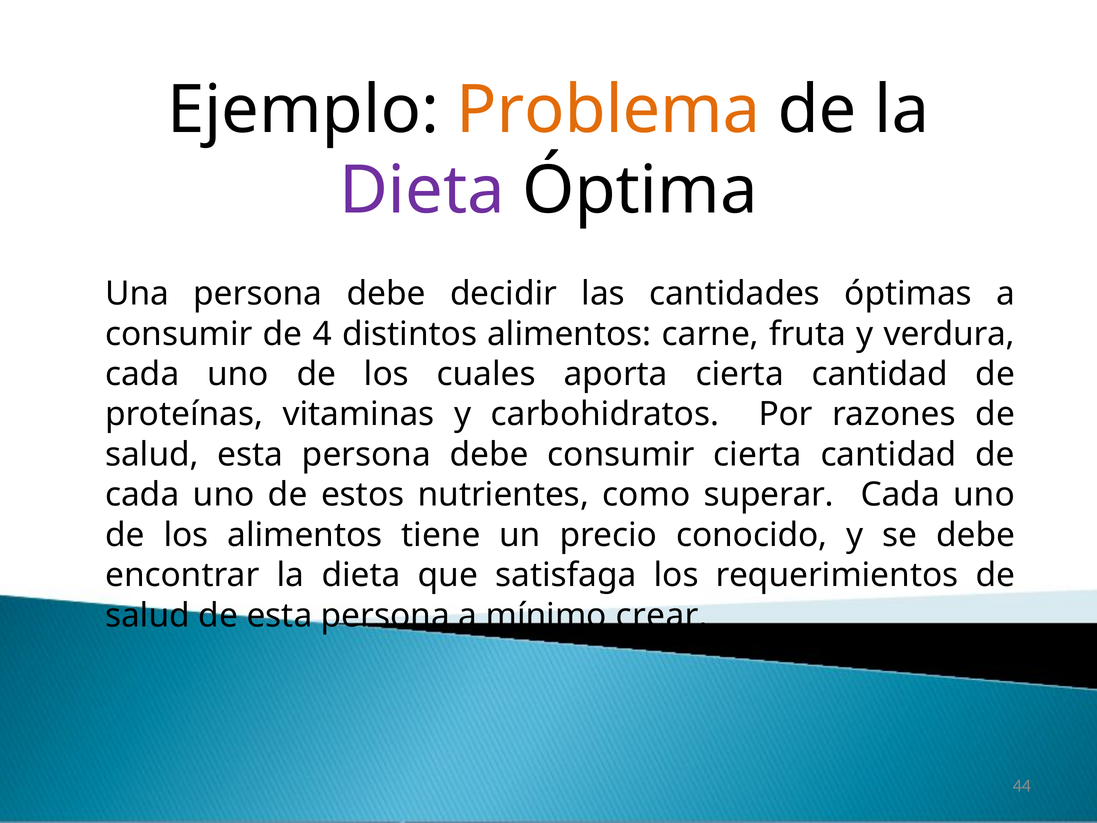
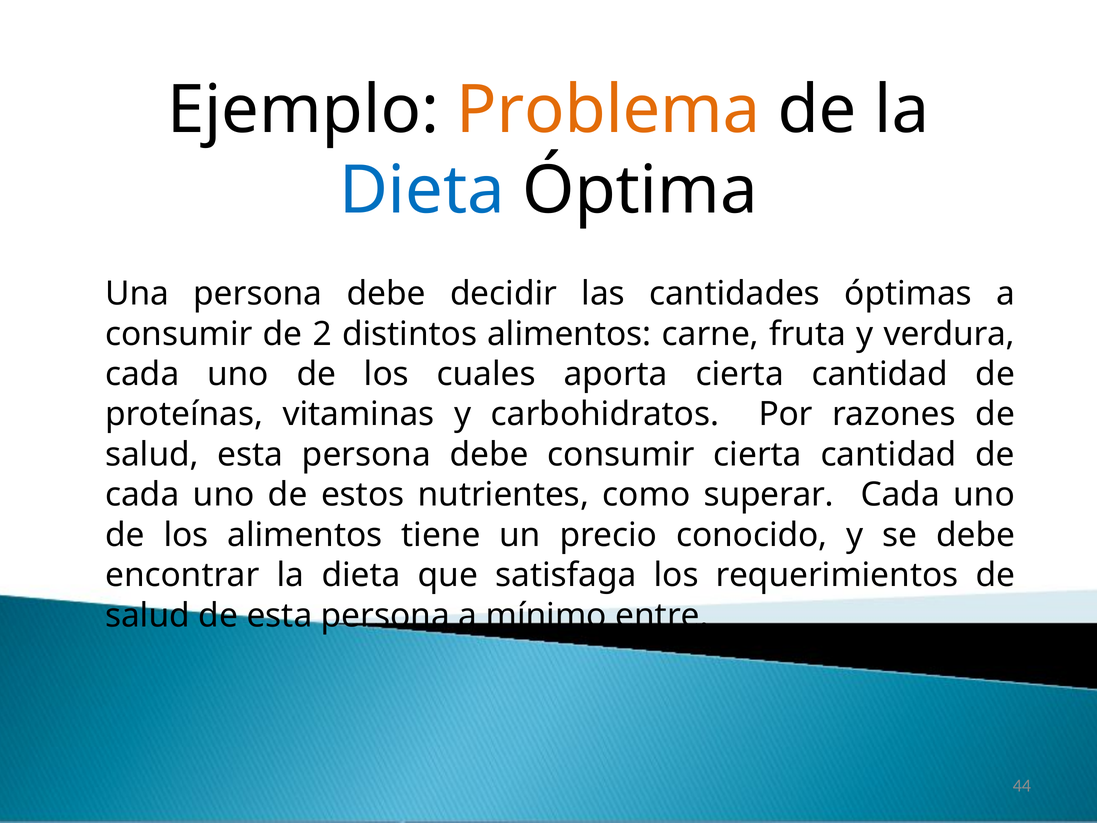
Dieta colour: purple -> blue (422, 191)
4: 4 -> 2 (322, 334)
crear: crear -> entre (662, 615)
